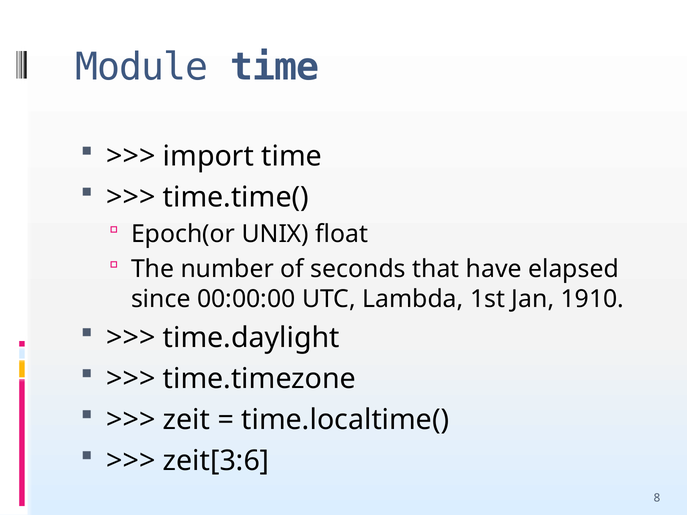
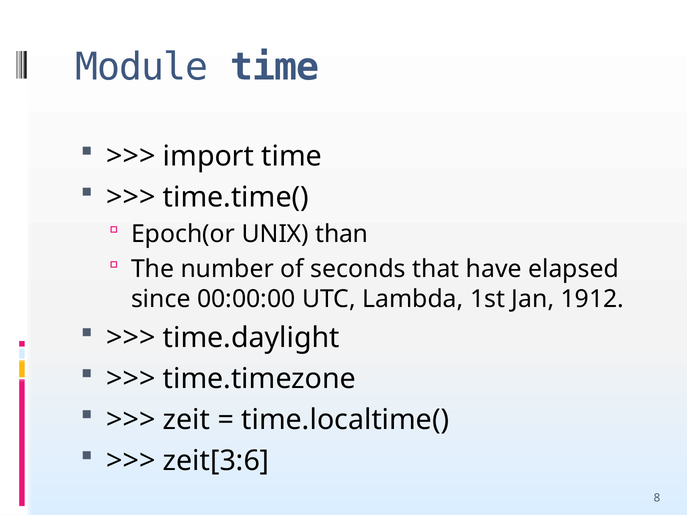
float: float -> than (342, 234)
1910: 1910 -> 1912 (592, 299)
